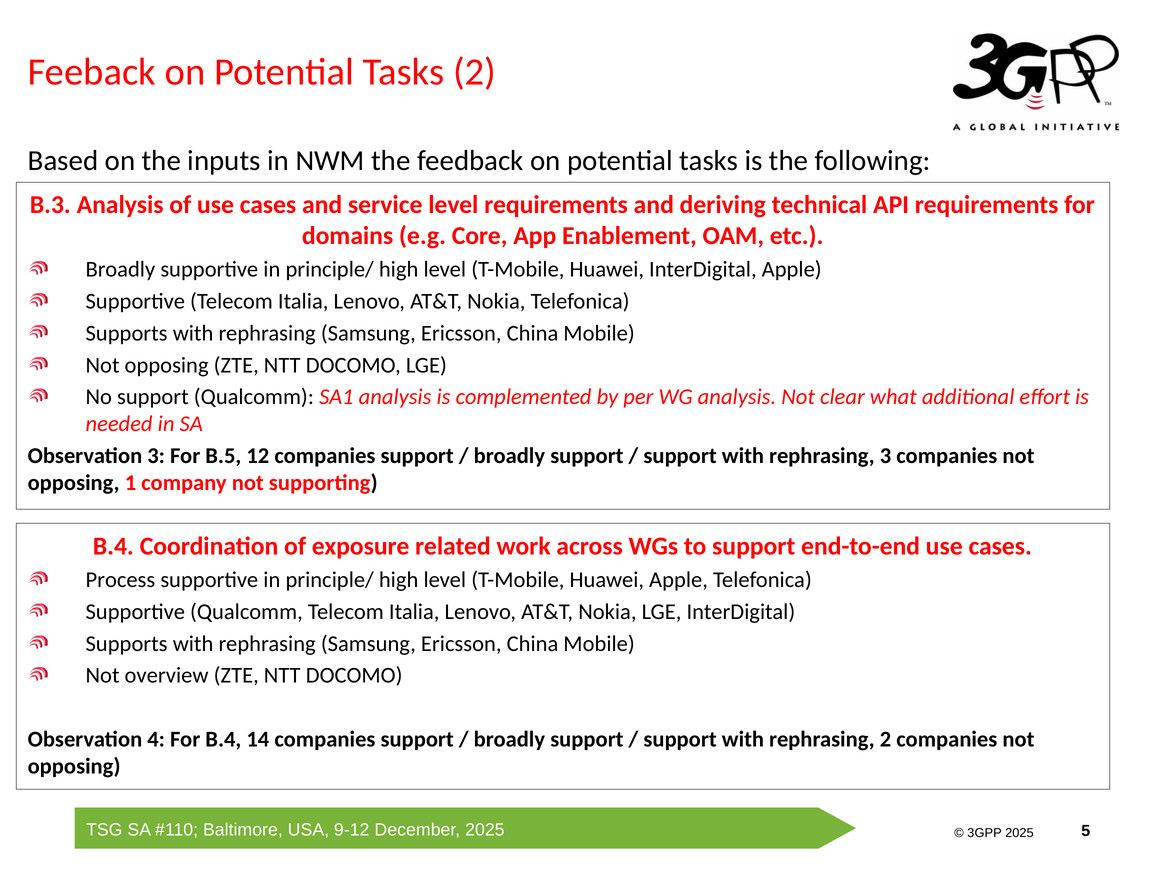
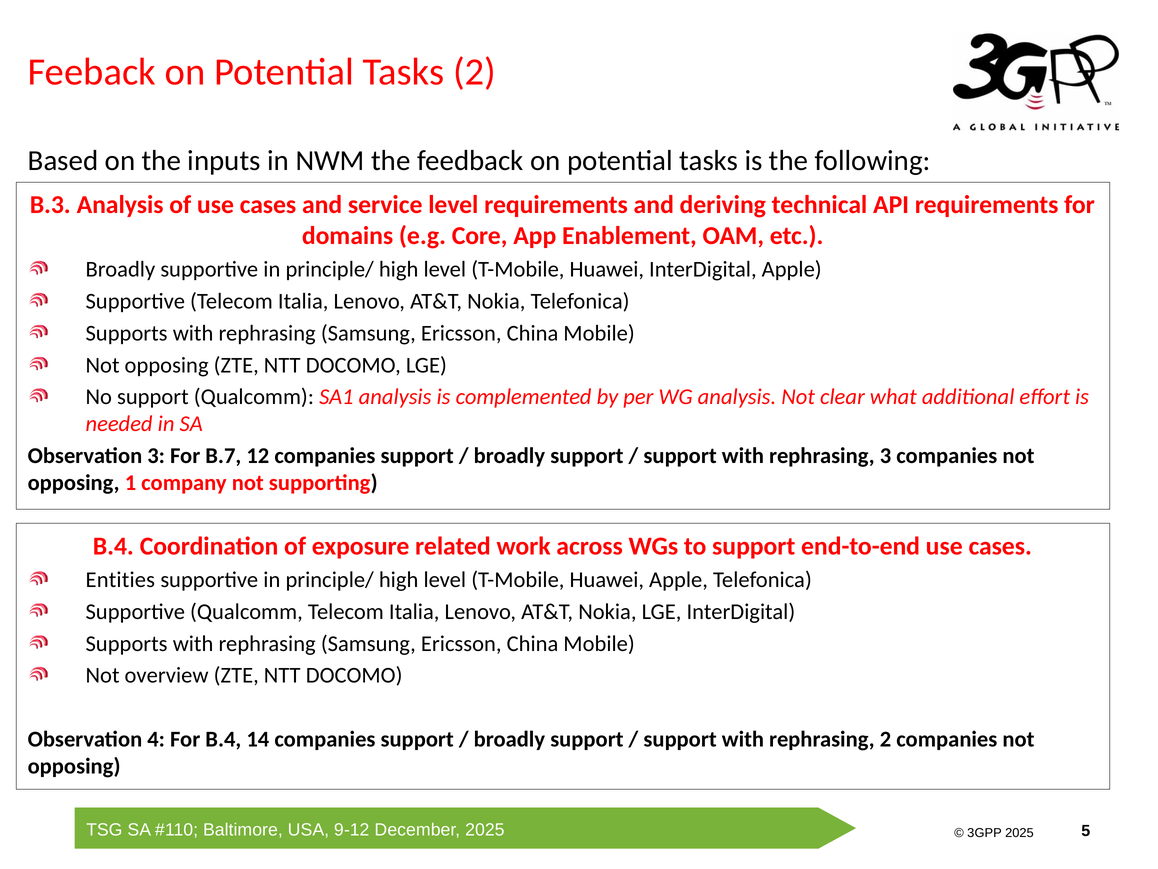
B.5: B.5 -> B.7 (223, 456)
Process: Process -> Entities (120, 580)
